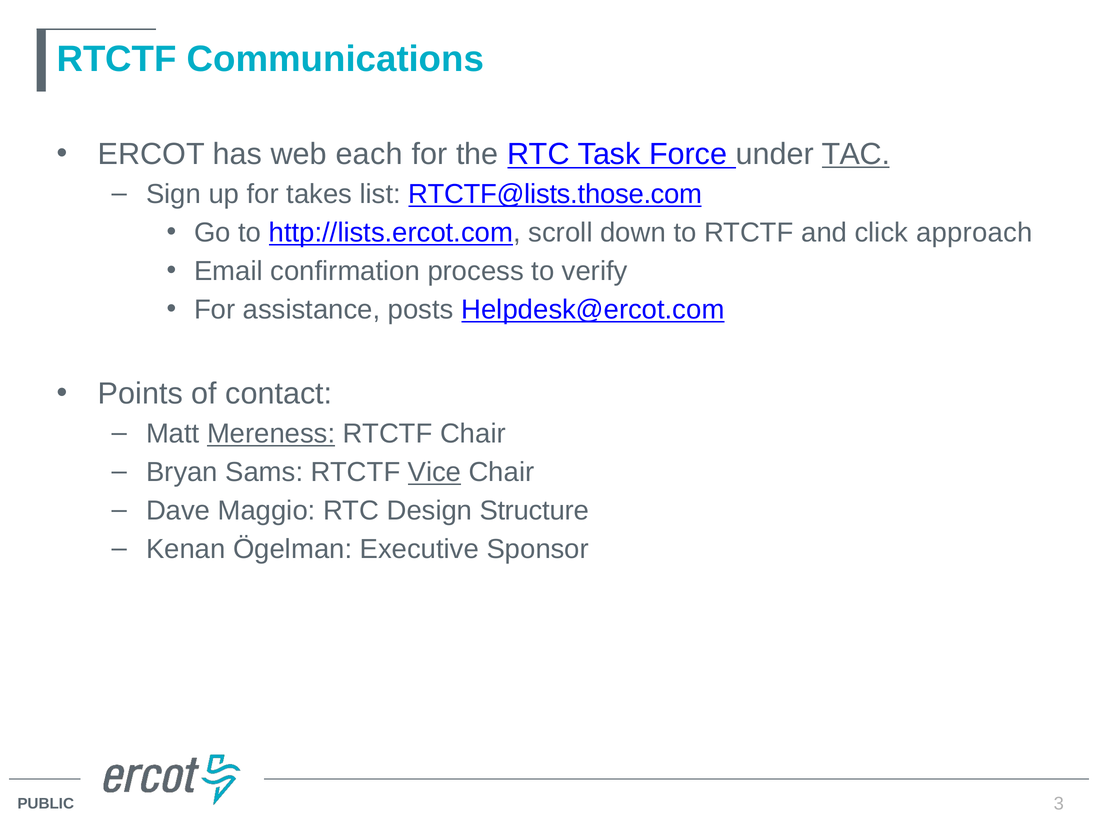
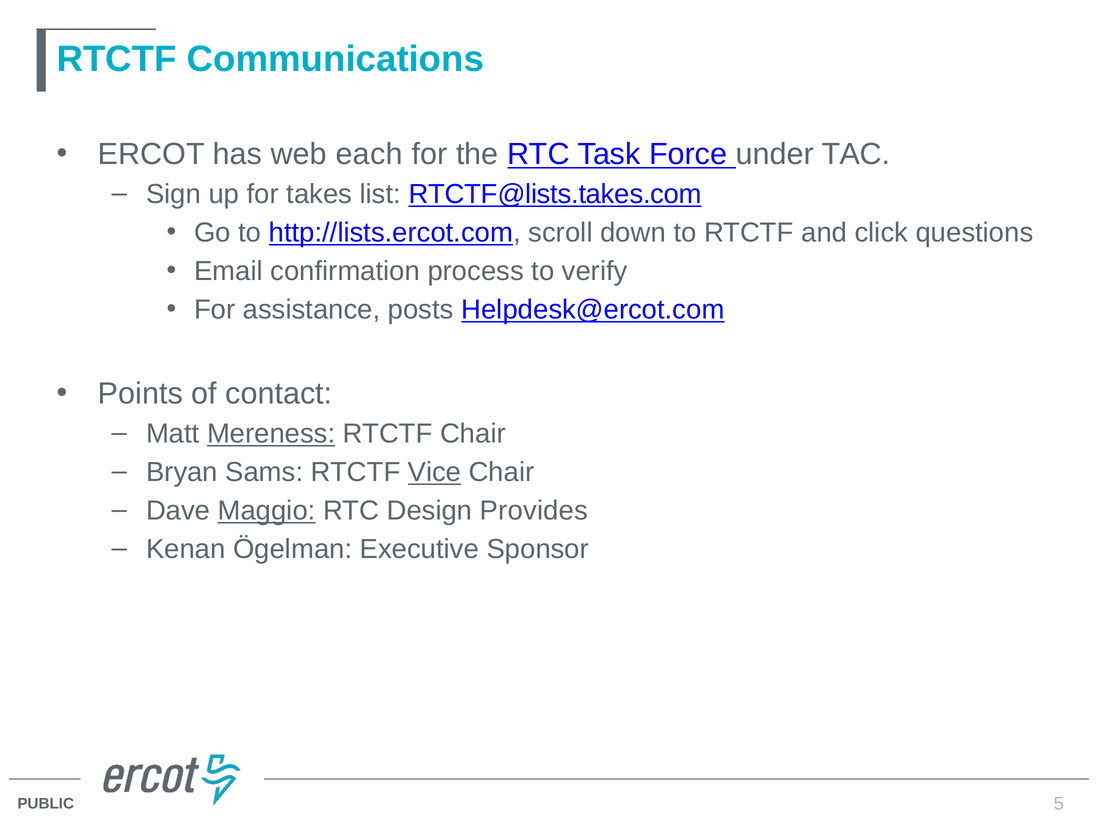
TAC underline: present -> none (856, 154)
RTCTF@lists.those.com: RTCTF@lists.those.com -> RTCTF@lists.takes.com (555, 194)
approach: approach -> questions (974, 233)
Maggio underline: none -> present (267, 511)
Structure: Structure -> Provides (534, 511)
3: 3 -> 5 (1059, 804)
